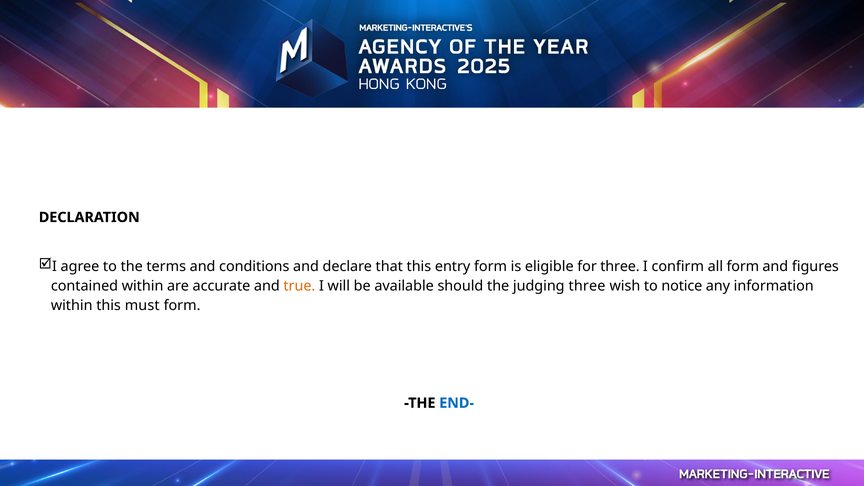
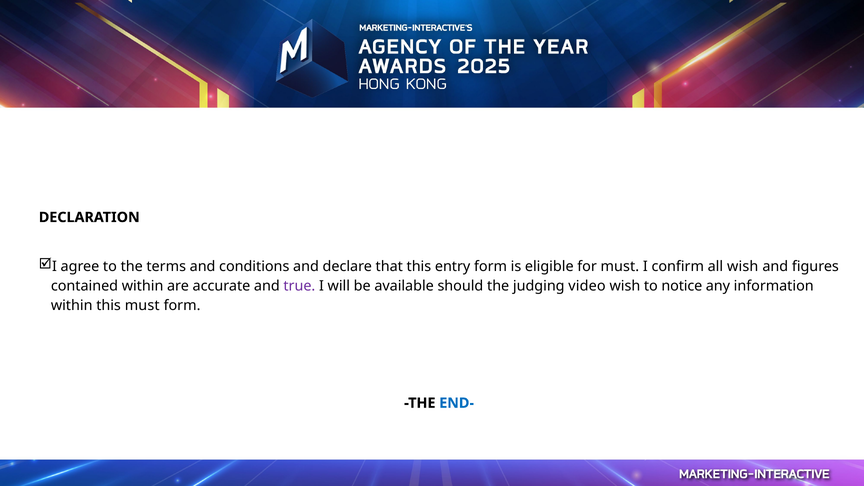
for three: three -> must (620, 266)
all form: form -> wish (743, 266)
true colour: orange -> purple (299, 286)
judging three: three -> video (587, 286)
